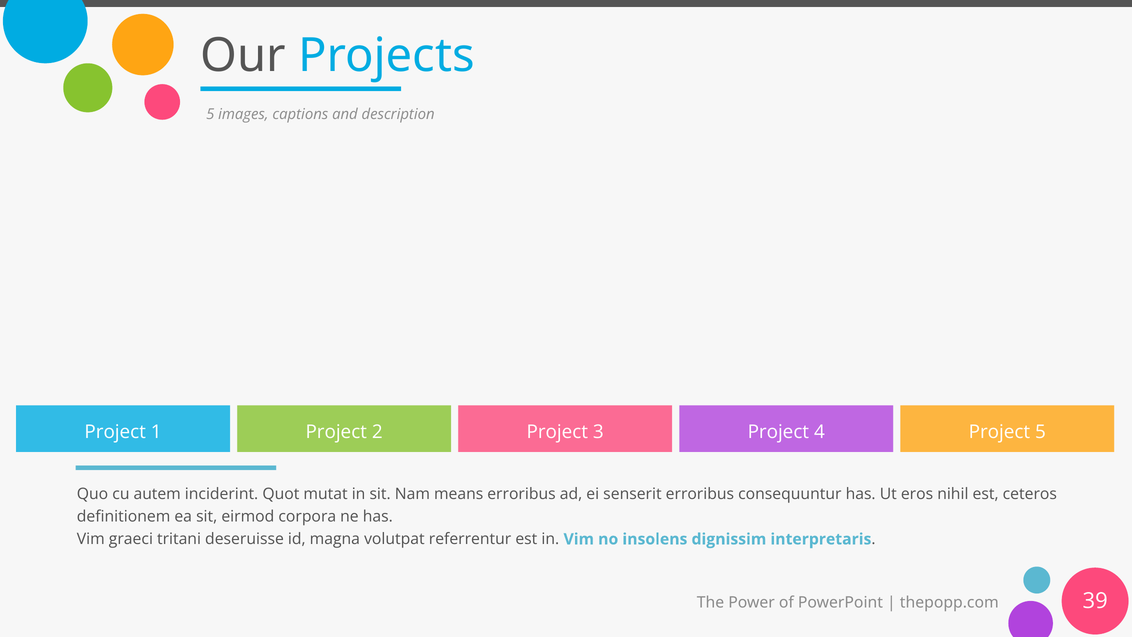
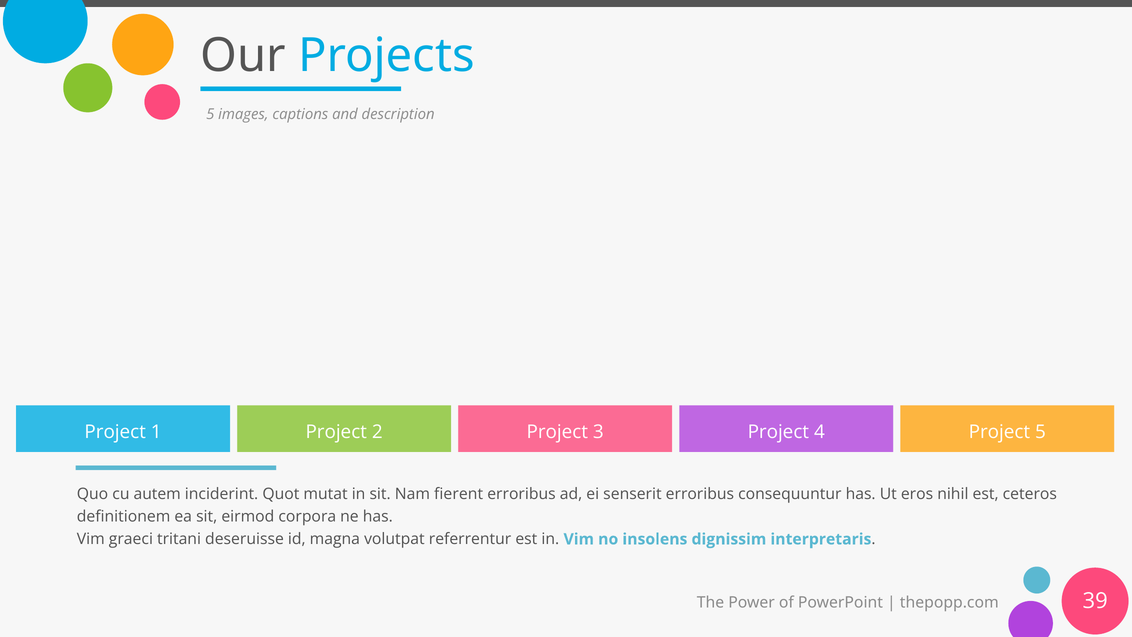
means: means -> fierent (459, 494)
